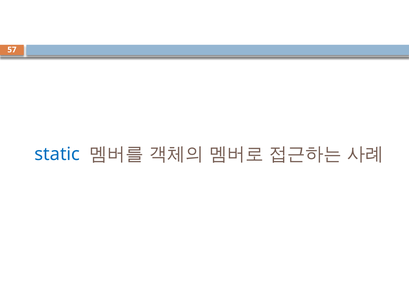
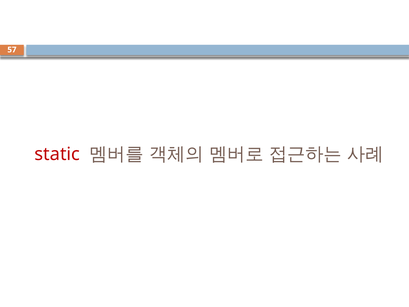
static colour: blue -> red (57, 154)
